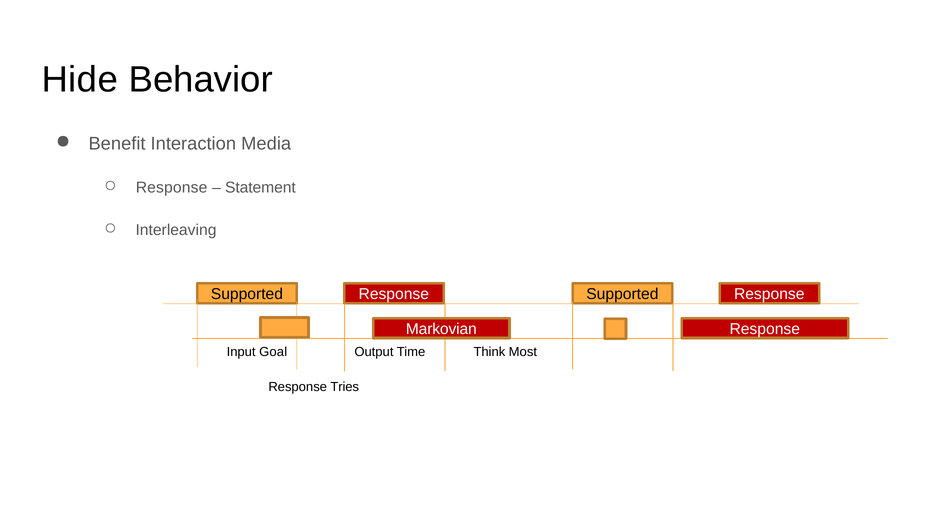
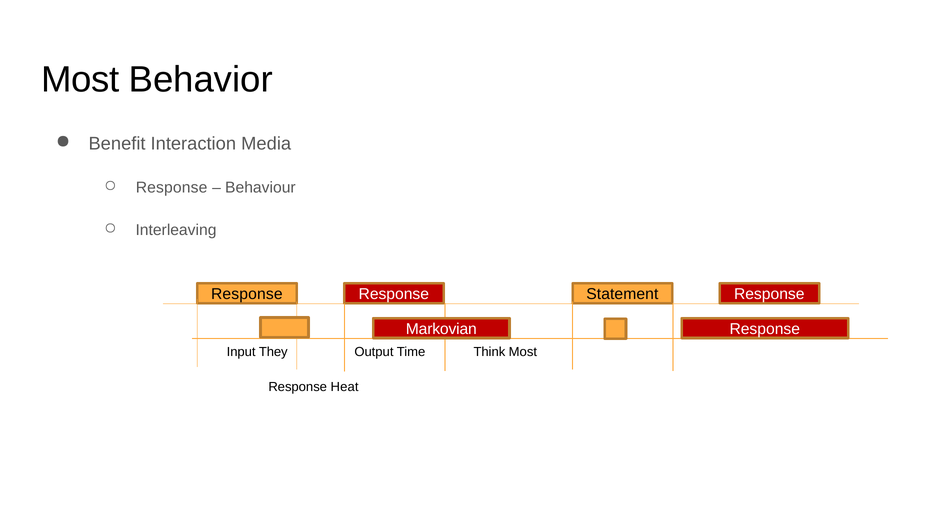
Hide: Hide -> Most (80, 80)
Statement: Statement -> Behaviour (260, 187)
Supported: Supported -> Response (247, 294)
Response Supported: Supported -> Statement (622, 294)
Goal: Goal -> They (273, 351)
Tries: Tries -> Heat (345, 386)
